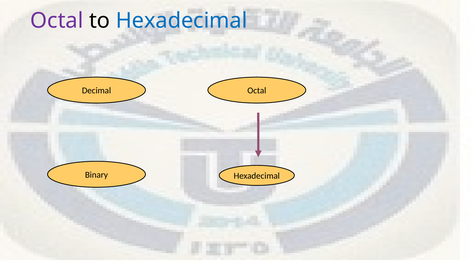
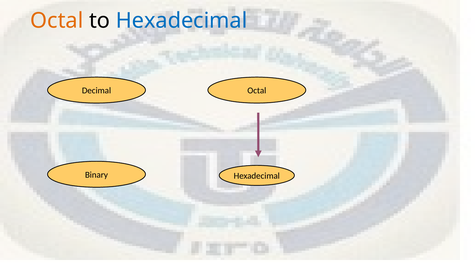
Octal colour: purple -> orange (57, 21)
